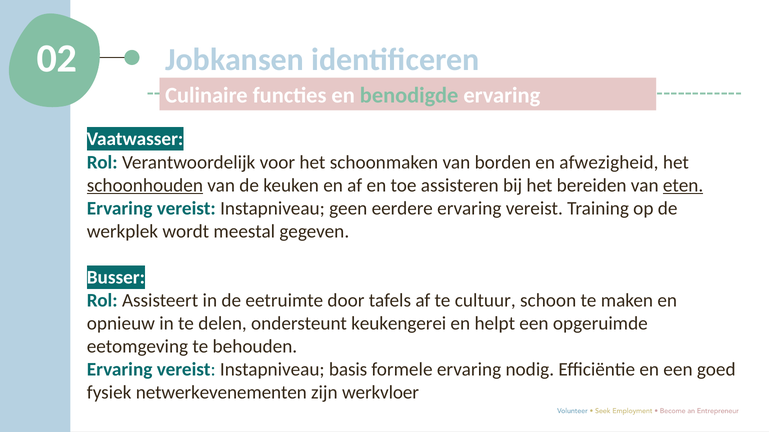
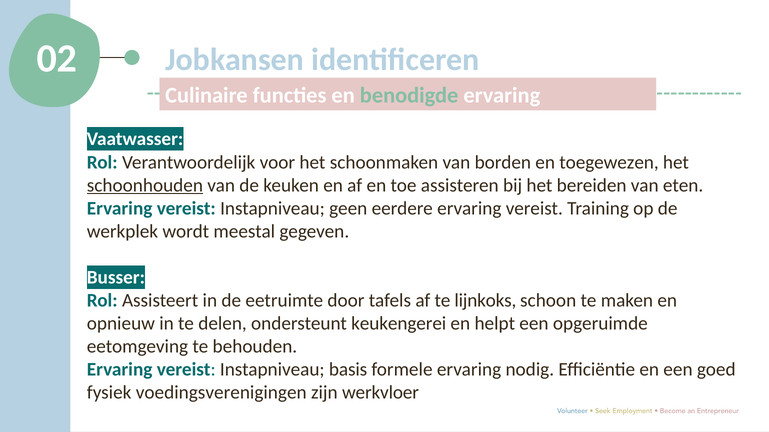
afwezigheid: afwezigheid -> toegewezen (609, 162)
eten underline: present -> none (683, 185)
cultuur: cultuur -> lijnkoks (485, 301)
netwerkevenementen: netwerkevenementen -> voedingsverenigingen (221, 393)
